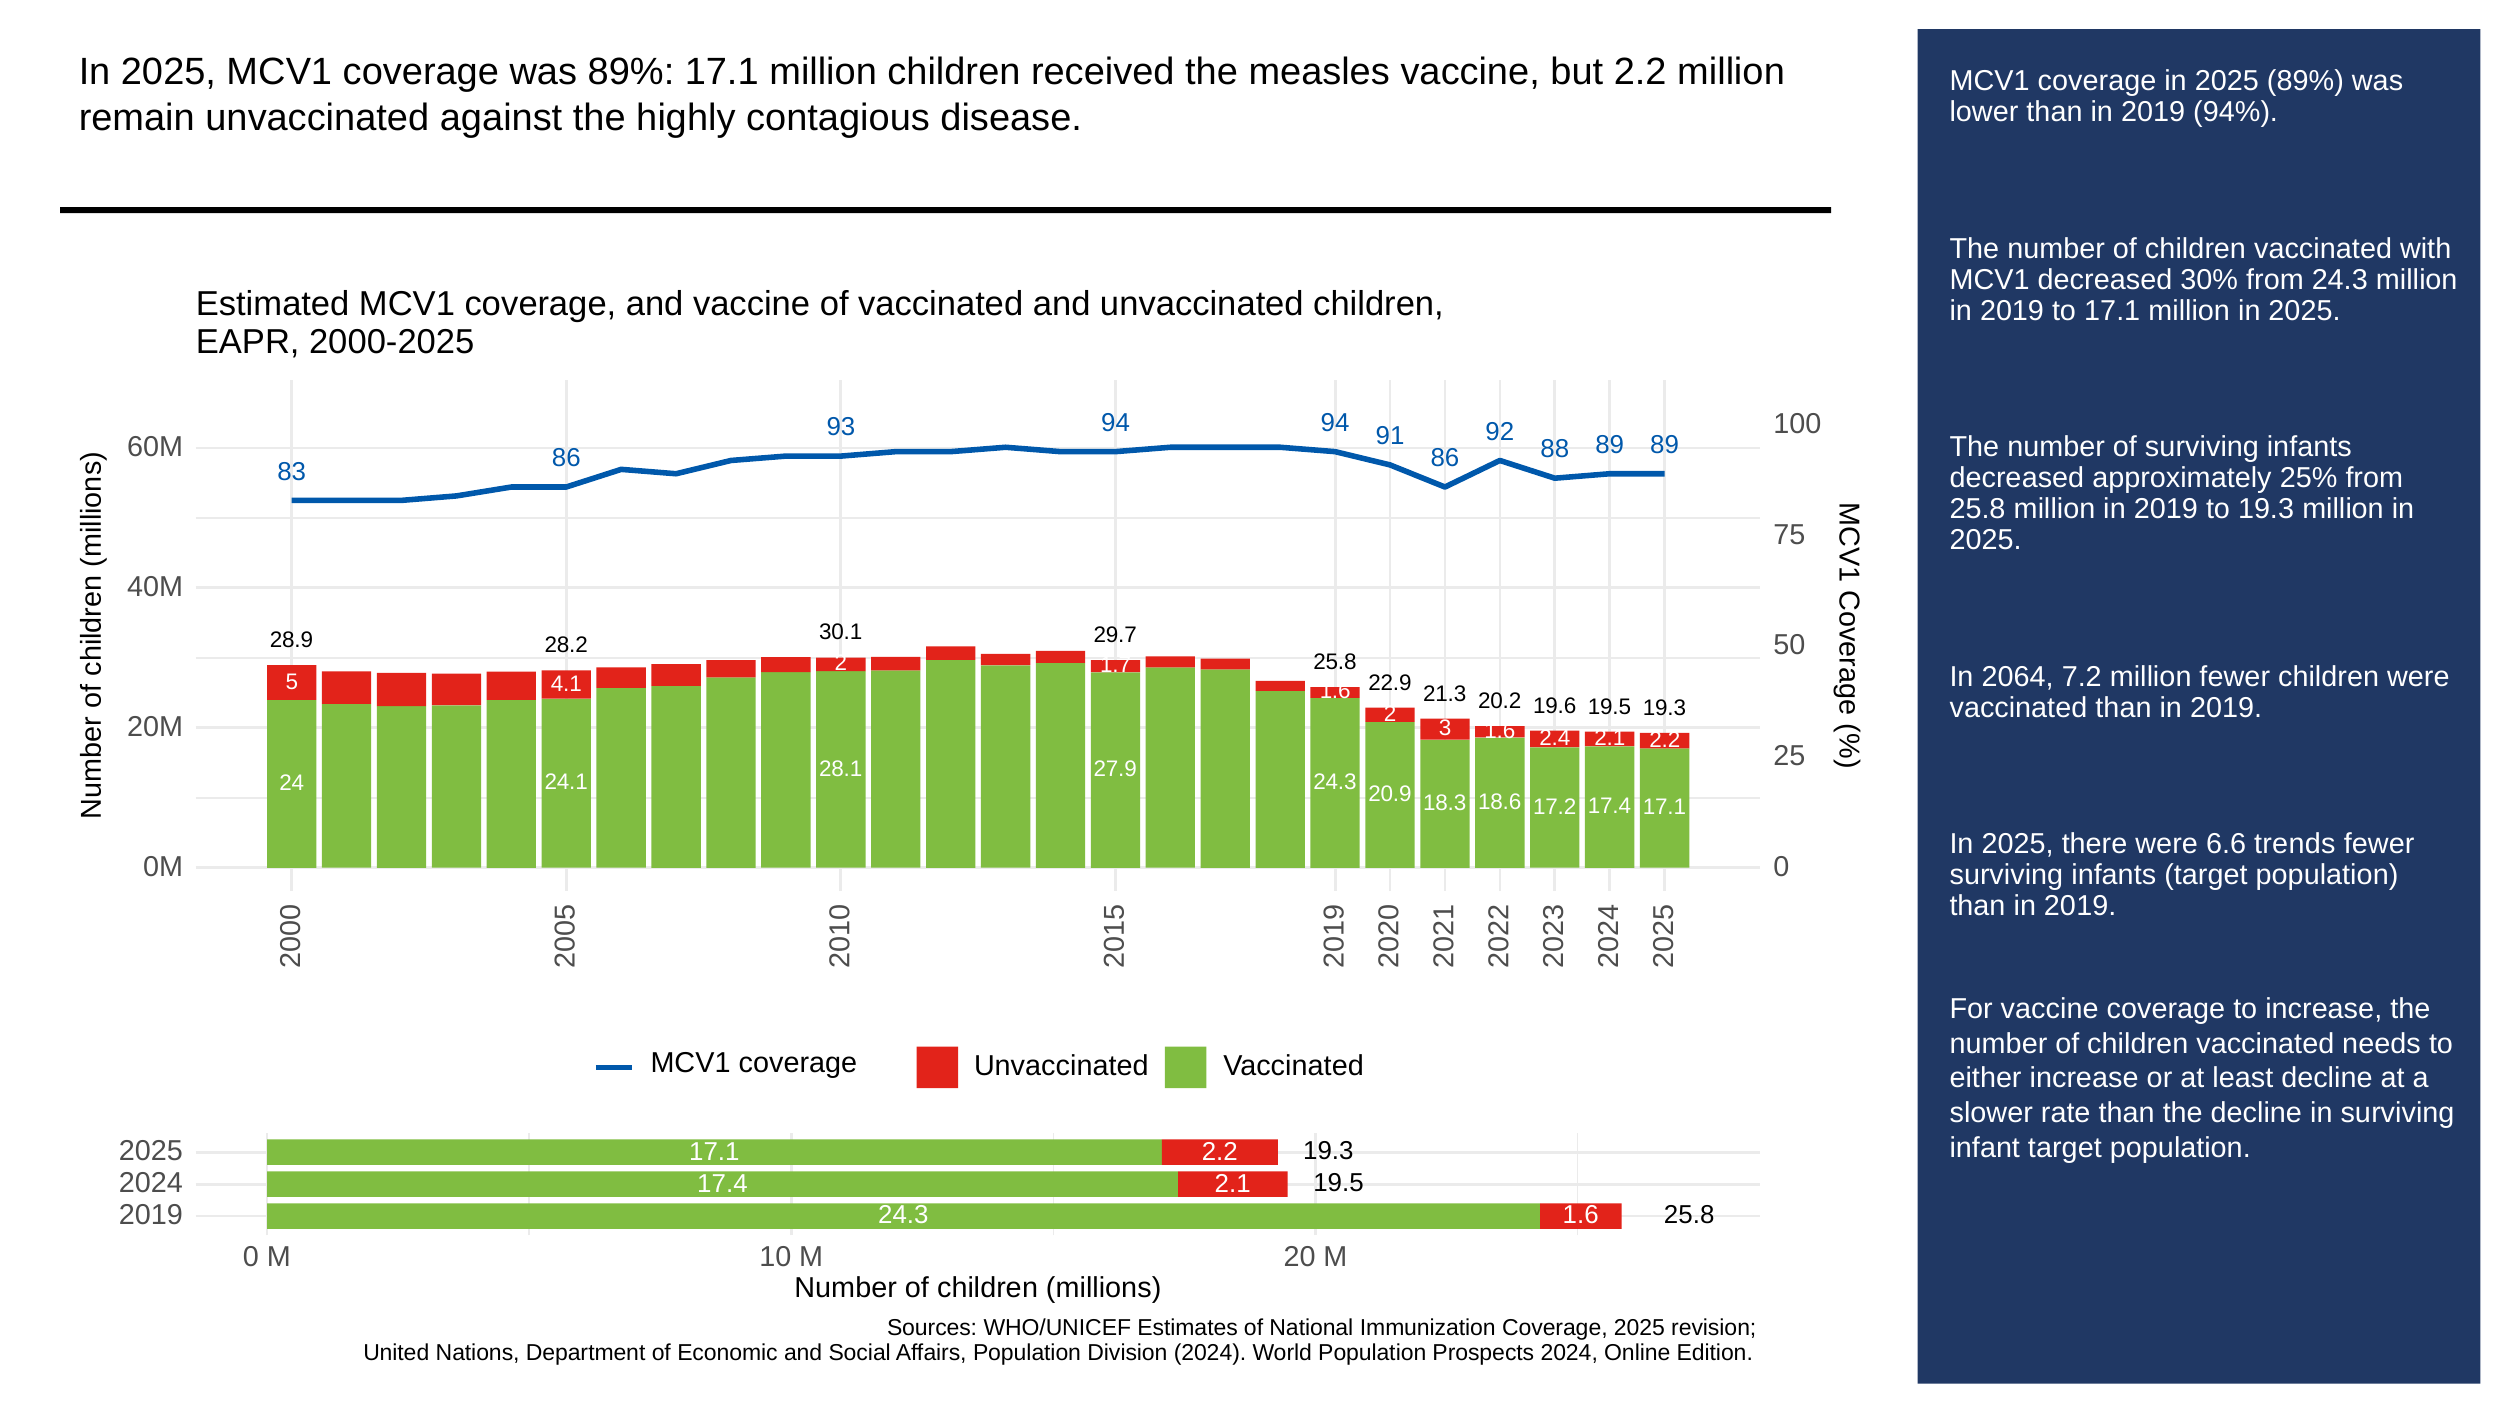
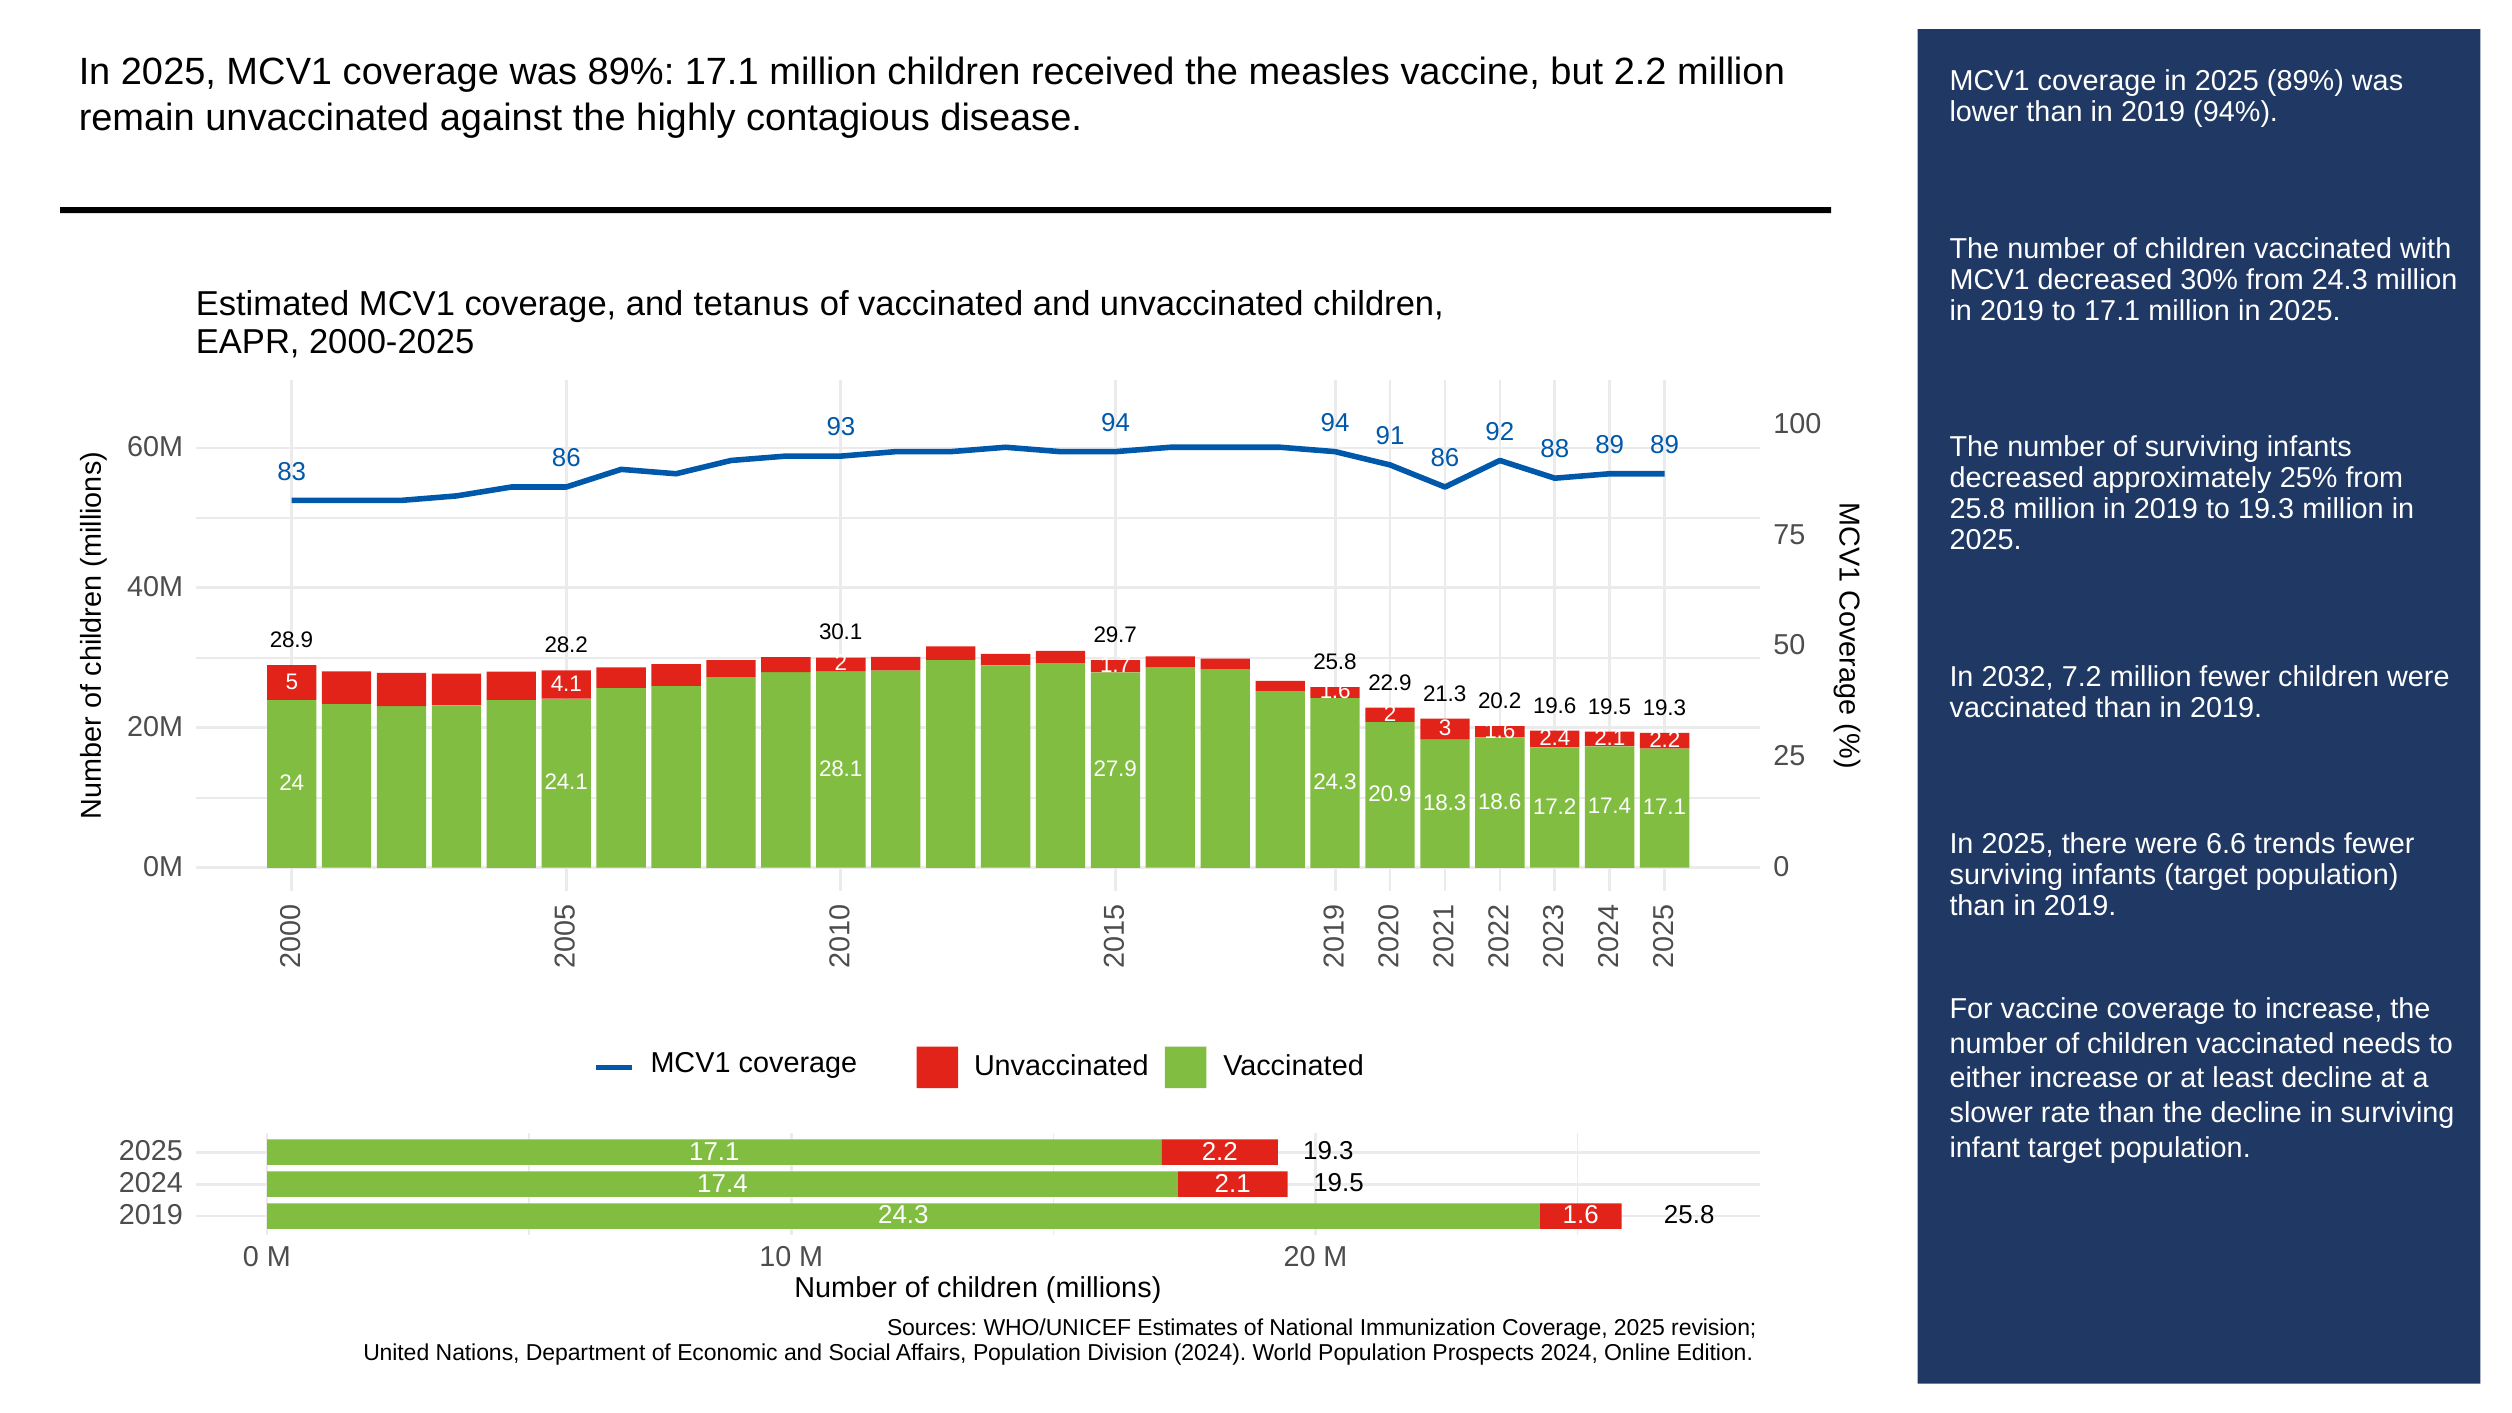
and vaccine: vaccine -> tetanus (751, 304)
2064: 2064 -> 2032 (2018, 677)
